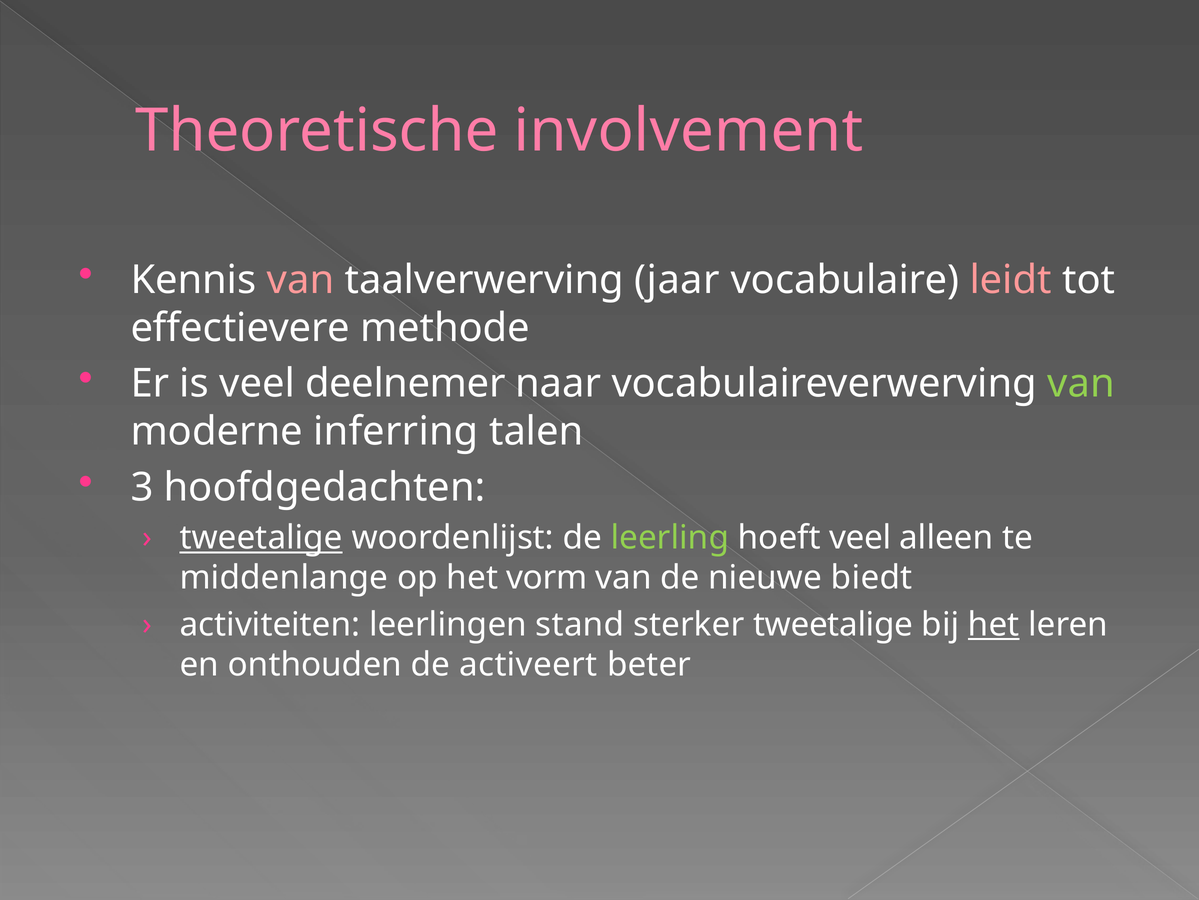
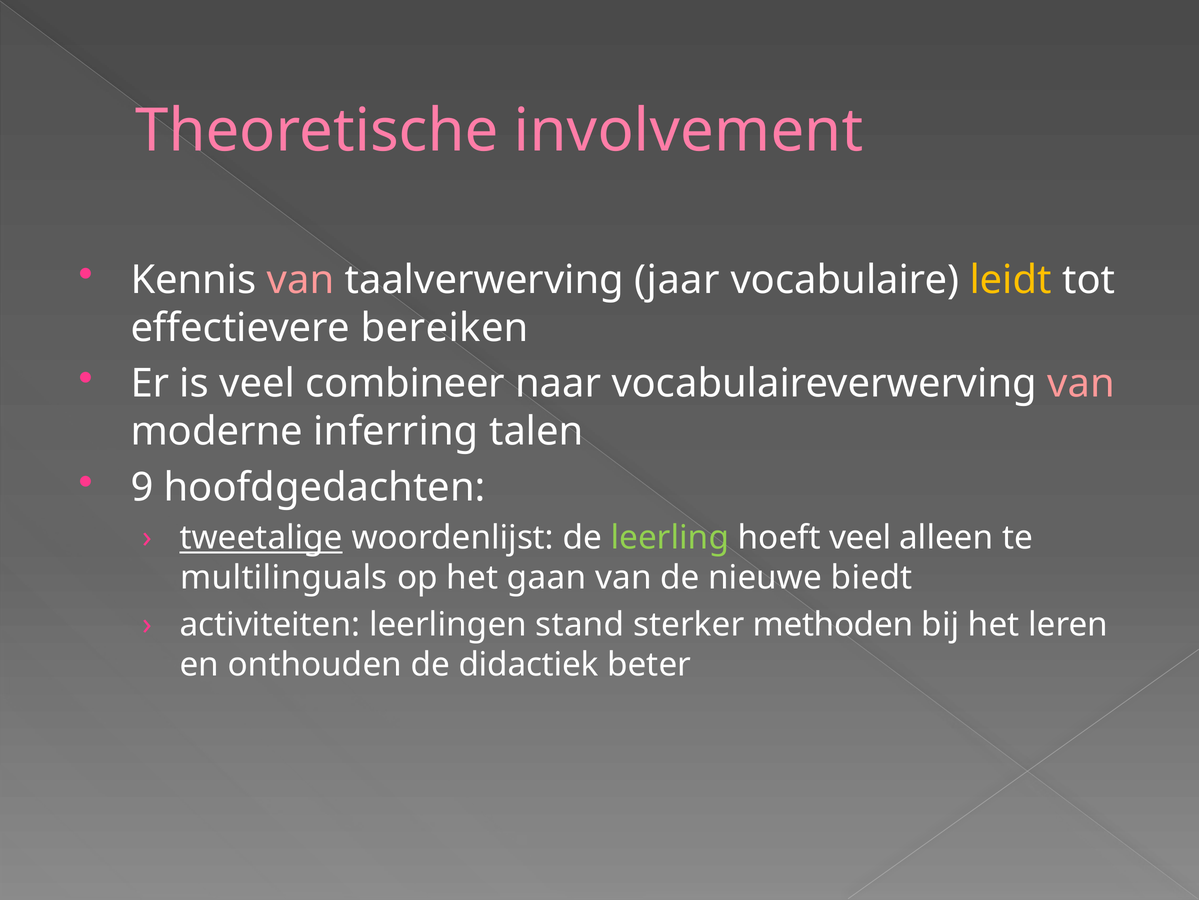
leidt colour: pink -> yellow (1011, 280)
methode: methode -> bereiken (445, 328)
deelnemer: deelnemer -> combineer (405, 383)
van colour: light green -> pink (1081, 383)
3: 3 -> 9 (142, 487)
middenlange: middenlange -> multilinguals (284, 578)
vorm: vorm -> gaan (546, 578)
sterker tweetalige: tweetalige -> methoden (833, 624)
het underline: present -> none (994, 624)
activeert: activeert -> didactiek (529, 664)
